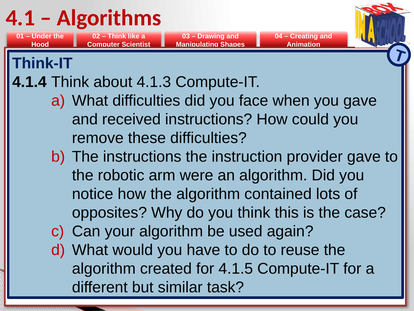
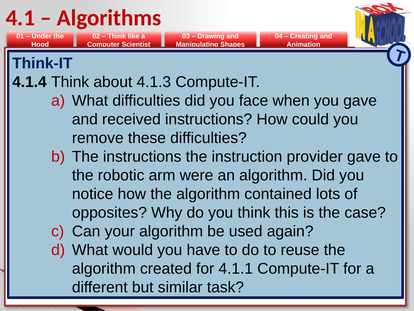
4.1.5: 4.1.5 -> 4.1.1 (236, 268)
